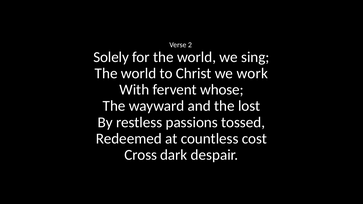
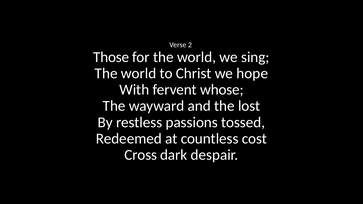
Solely: Solely -> Those (111, 57)
work: work -> hope (252, 73)
